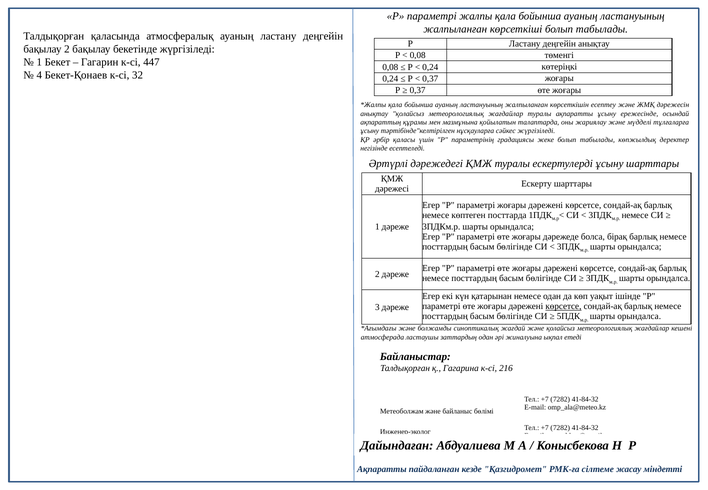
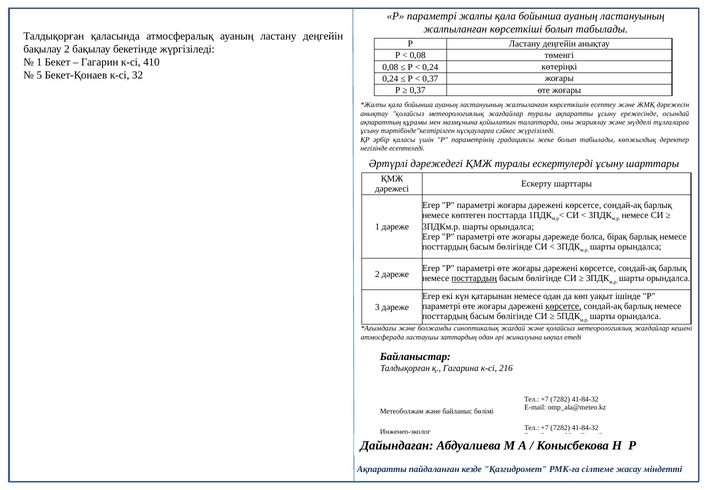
447: 447 -> 410 (151, 62)
4: 4 -> 5 (39, 75)
посттардың underline: none -> present (474, 278)
